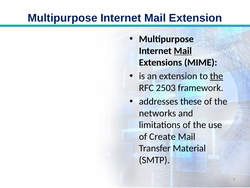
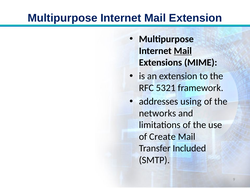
the underline: present -> none (217, 76)
2503: 2503 -> 5321 (166, 88)
these: these -> using (191, 101)
Material: Material -> Included (189, 148)
